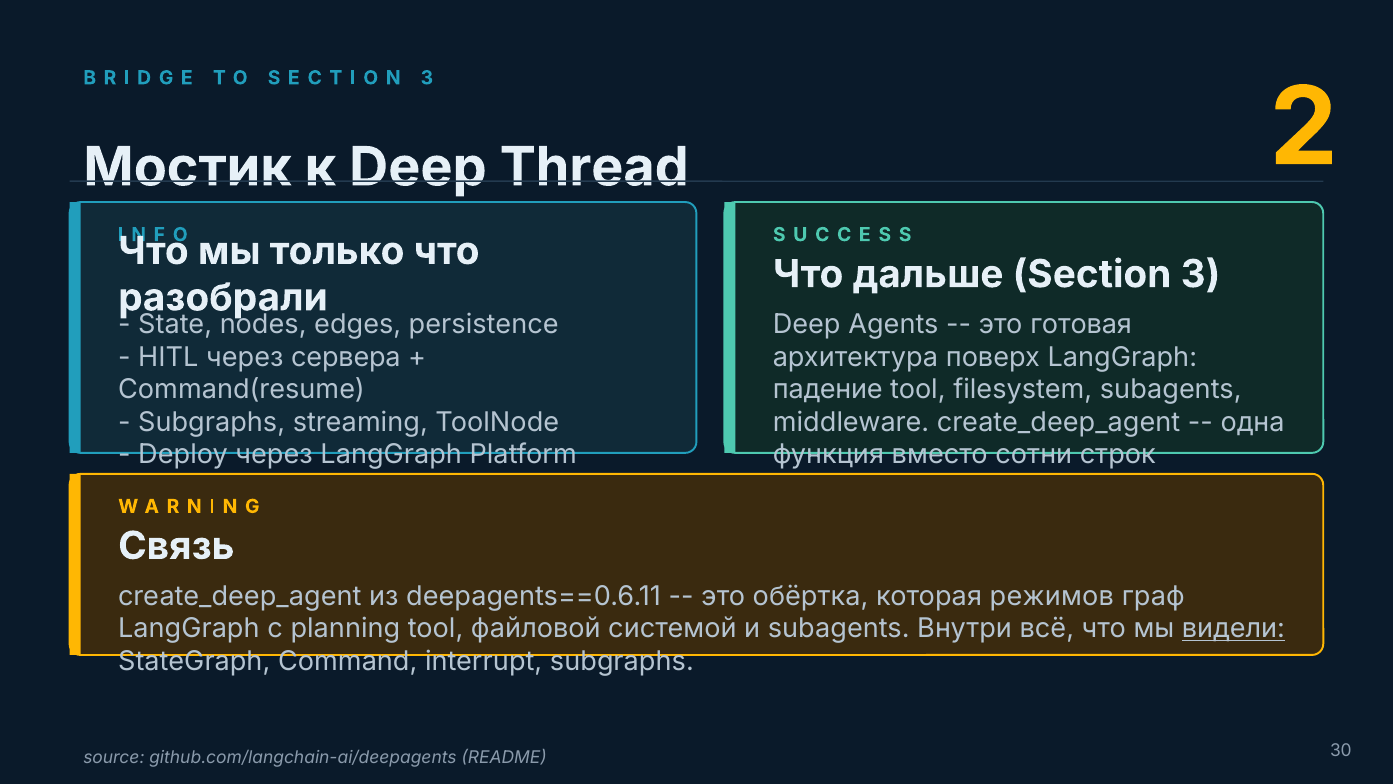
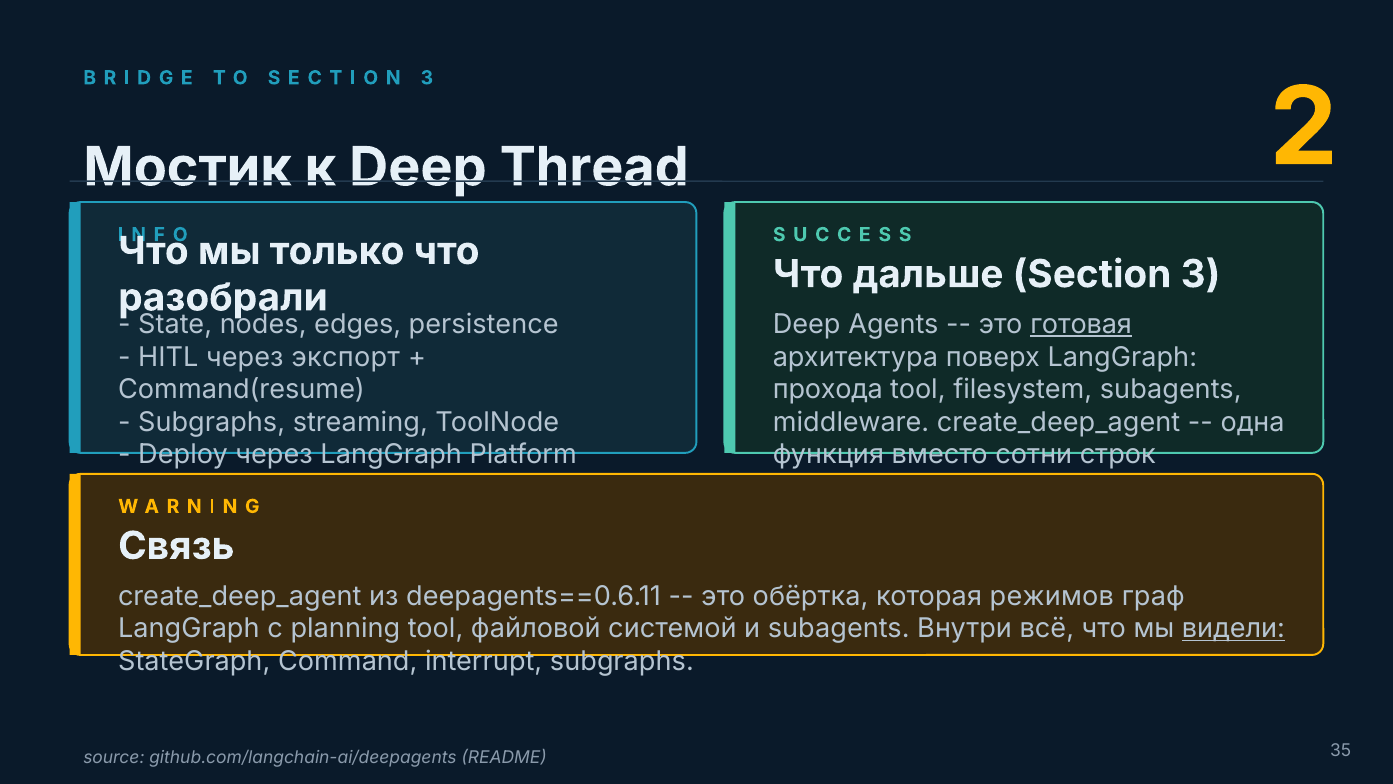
готовая underline: none -> present (1081, 324)
сервера: сервера -> экспорт (346, 357)
падение: падение -> прохода (828, 389)
30: 30 -> 35 (1341, 750)
